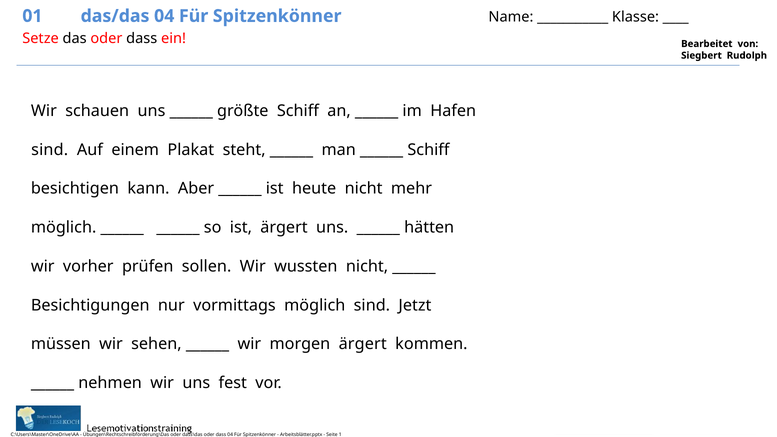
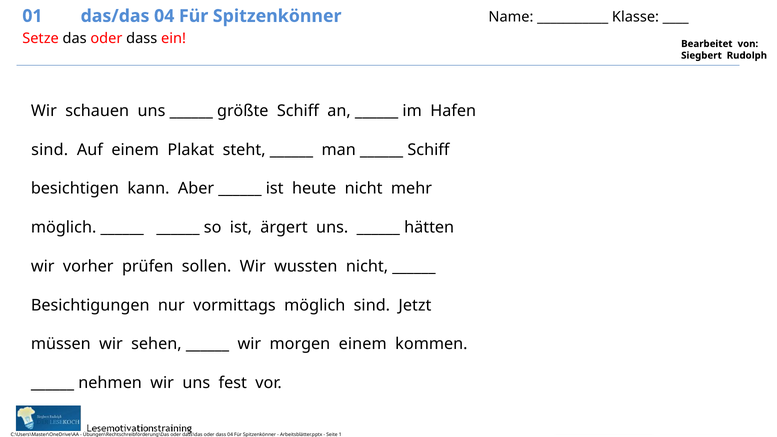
morgen ärgert: ärgert -> einem (363, 344)
